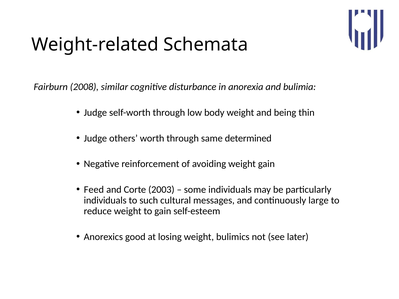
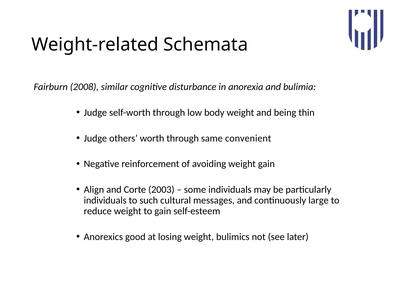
determined: determined -> convenient (248, 138)
Feed: Feed -> Align (94, 190)
